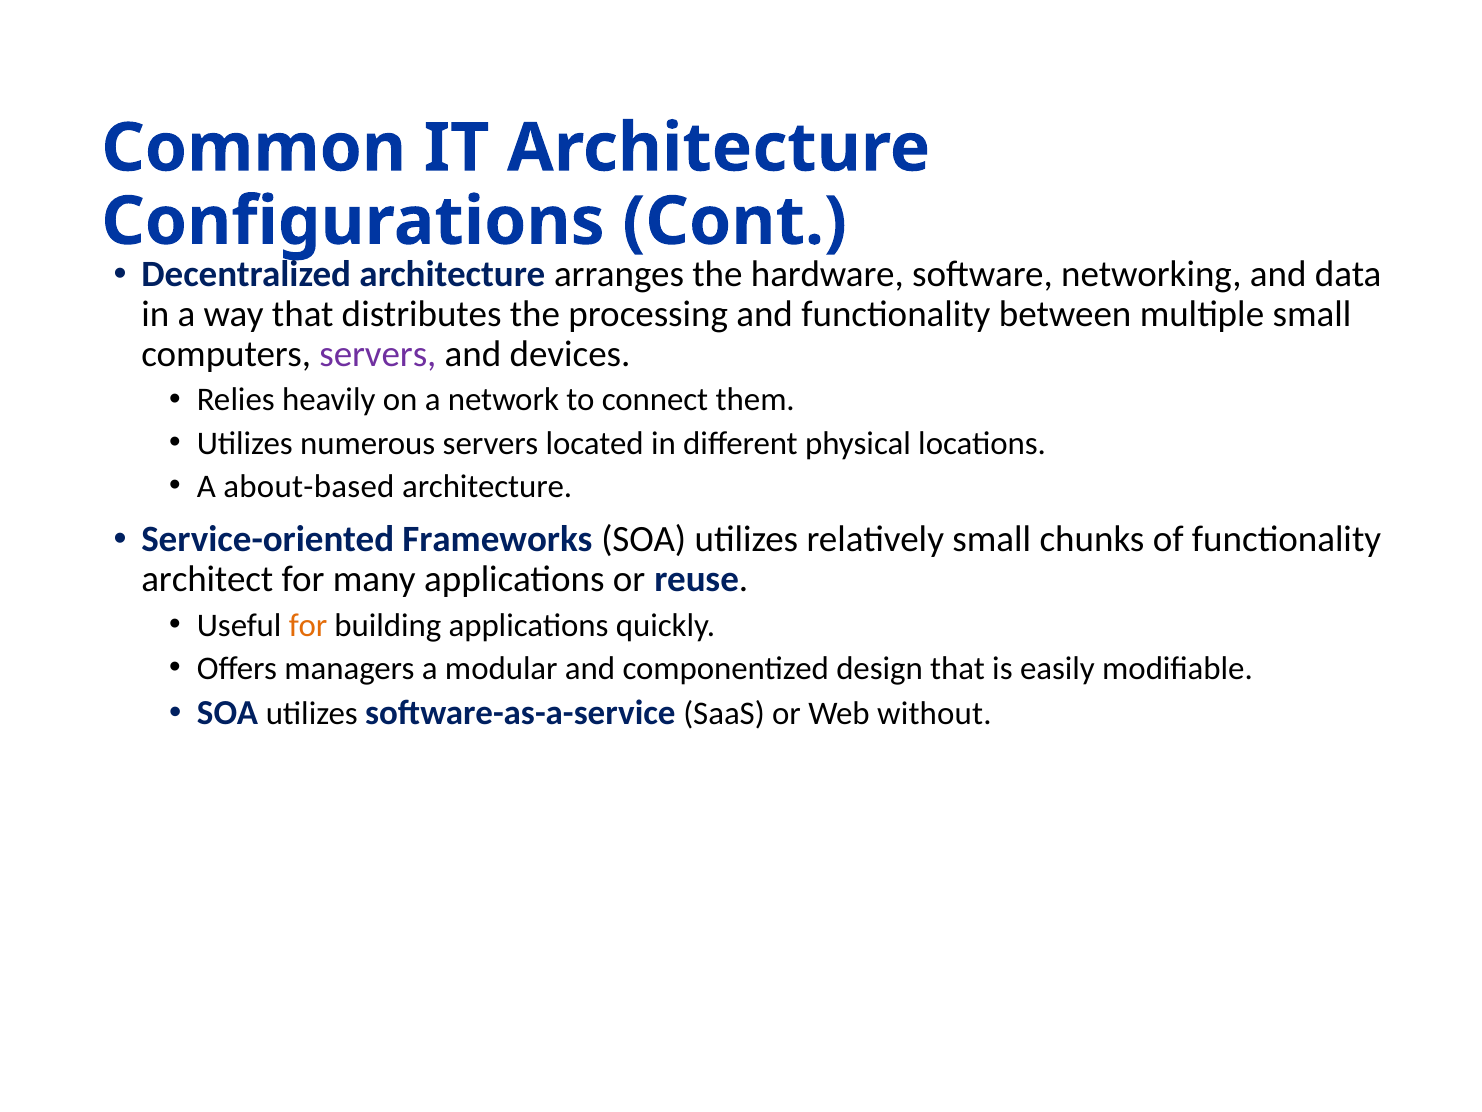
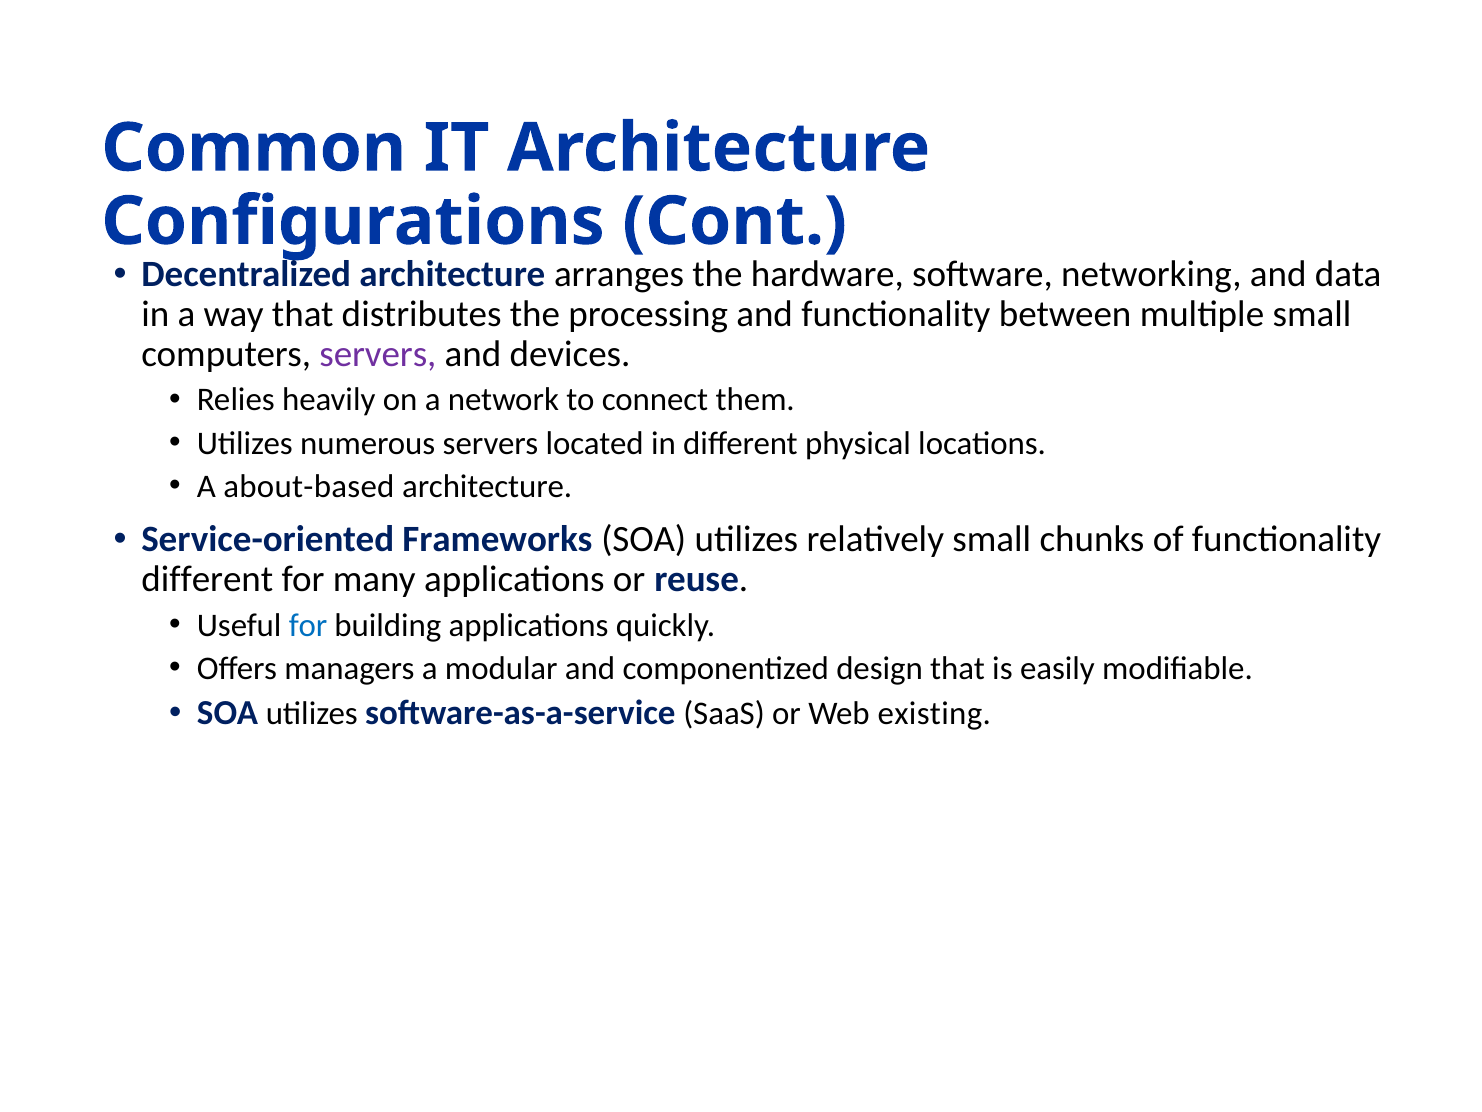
architect: architect -> different (207, 579)
for colour: orange -> blue (308, 625)
without: without -> existing (934, 713)
